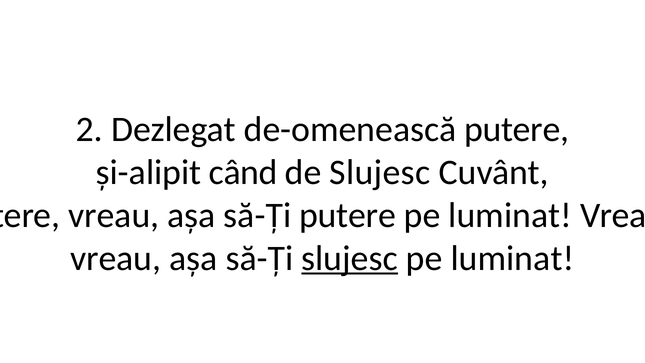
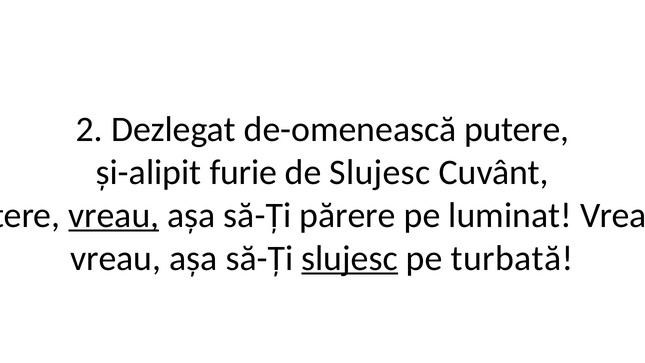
când: când -> furie (243, 172)
vreau underline: none -> present (114, 215)
să-Ți putere: putere -> părere (347, 215)
luminat: luminat -> turbată (512, 258)
